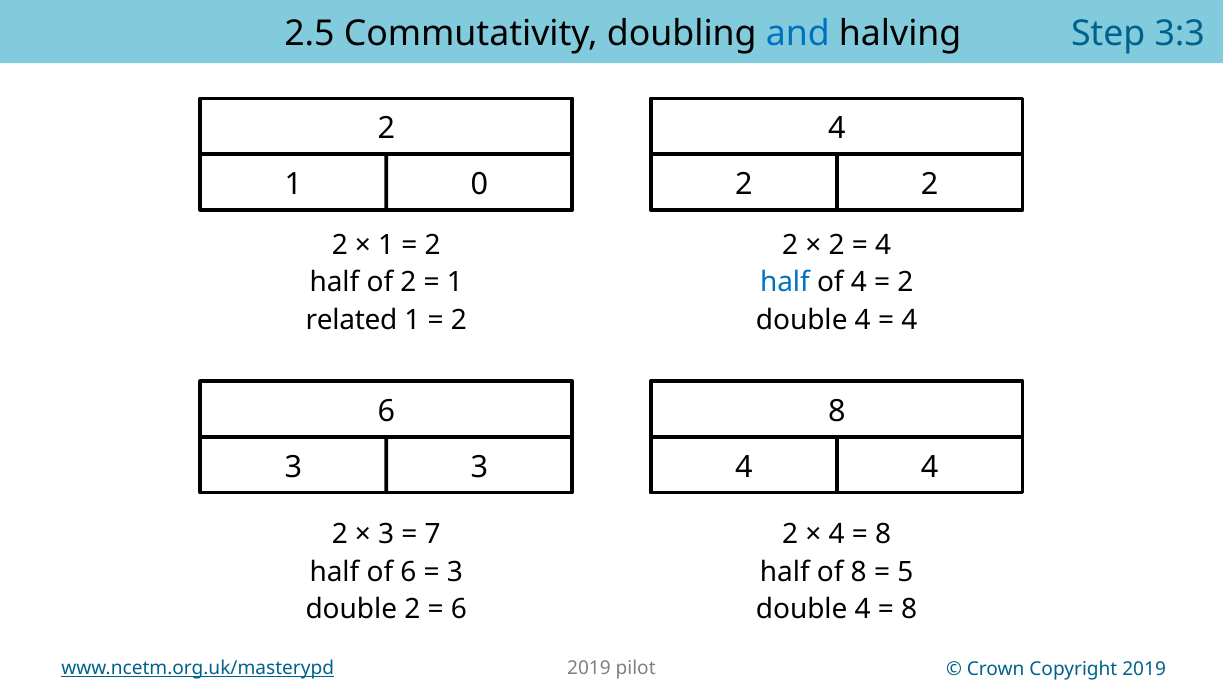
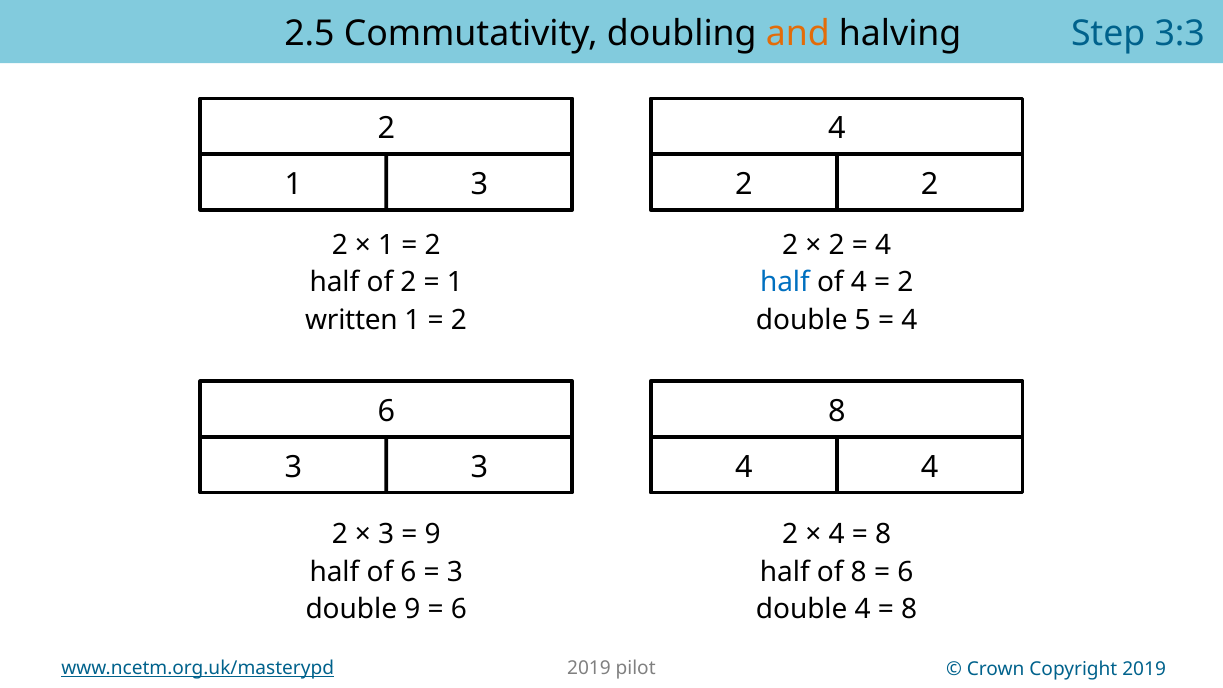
and colour: blue -> orange (798, 34)
1 0: 0 -> 3 (479, 184)
related: related -> written (351, 320)
4: 4 -> 5 (863, 320)
7: 7 -> 9 (433, 534)
5: 5 -> 6 (905, 572)
double 2: 2 -> 9 (412, 609)
